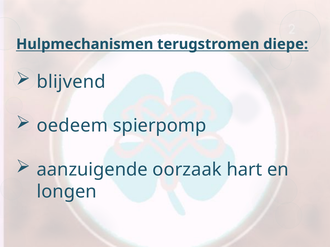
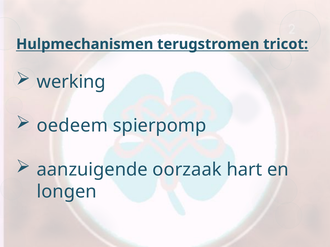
diepe: diepe -> tricot (286, 44)
blijvend: blijvend -> werking (71, 82)
